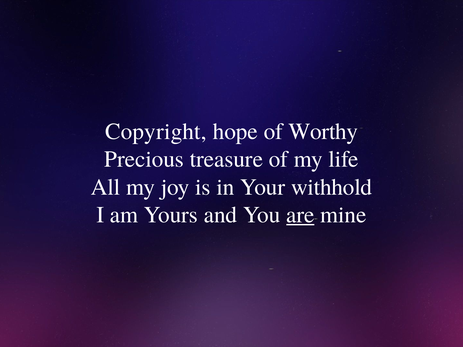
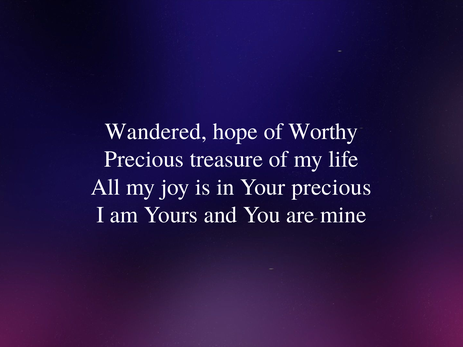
Copyright: Copyright -> Wandered (156, 132)
Your withhold: withhold -> precious (331, 187)
are underline: present -> none (300, 215)
